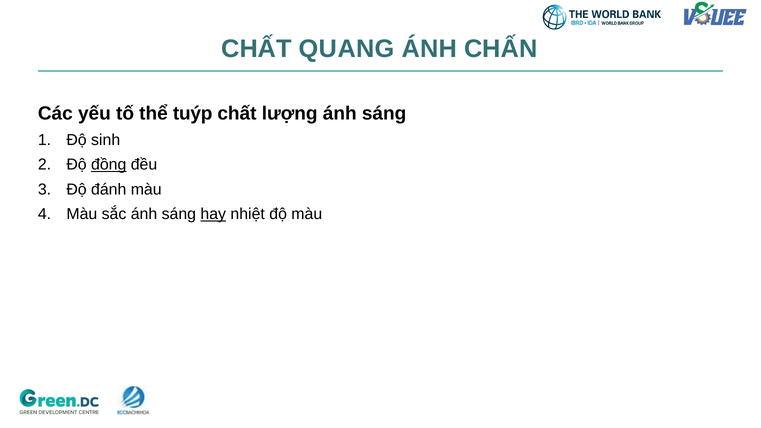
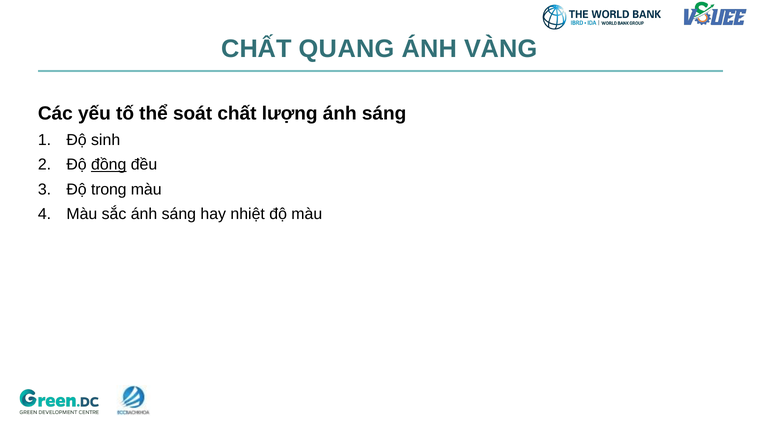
CHẤN: CHẤN -> VÀNG (501, 49)
tuýp: tuýp -> soát (193, 114)
đánh: đánh -> trong (109, 189)
hay underline: present -> none (213, 214)
